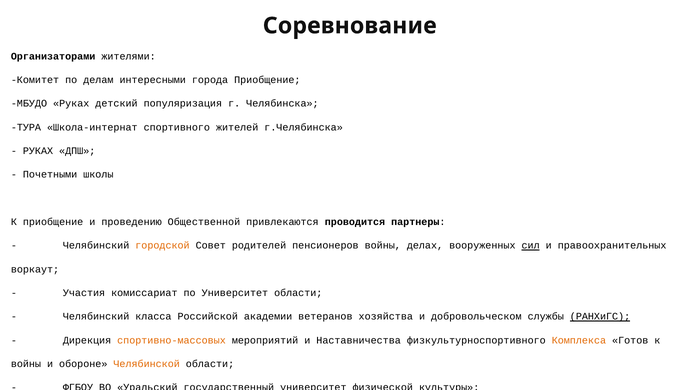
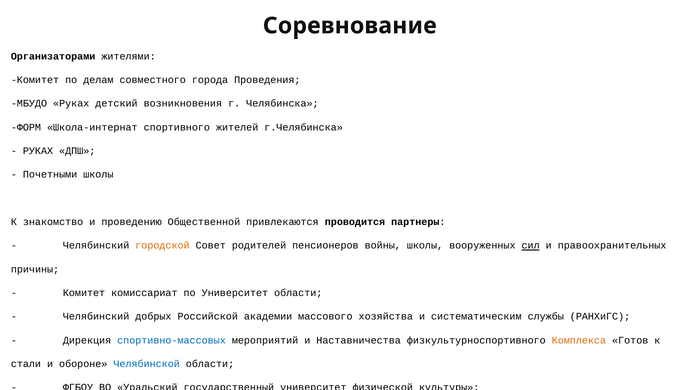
интересными: интересными -> совместного (153, 80)
города Приобщение: Приобщение -> Проведения (267, 80)
популяризация: популяризация -> возникновения (183, 104)
ТУРА: ТУРА -> ФОРМ (26, 127)
К приобщение: приобщение -> знакомство (53, 222)
войны делах: делах -> школы (425, 246)
воркаут: воркаут -> причины (35, 270)
Участия: Участия -> Комитет (84, 293)
класса: класса -> добрых (153, 317)
ветеранов: ветеранов -> массового (325, 317)
добровольческом: добровольческом -> систематическим (476, 317)
РАНХиГС underline: present -> none (600, 317)
спортивно-массовых colour: orange -> blue (172, 341)
войны: войны -> стали (26, 364)
Челябинской colour: orange -> blue (147, 364)
